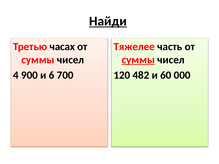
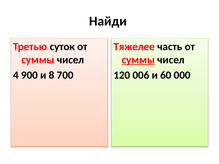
Найди underline: present -> none (108, 21)
часах: часах -> суток (62, 47)
6: 6 -> 8 (52, 75)
482: 482 -> 006 (141, 75)
